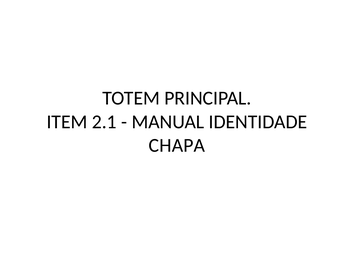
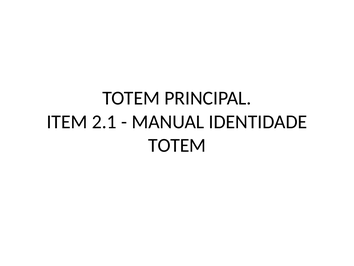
CHAPA: CHAPA -> TOTEM (177, 145)
